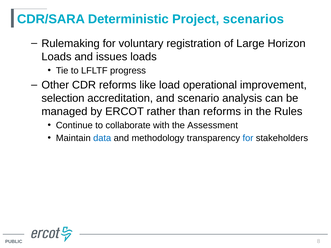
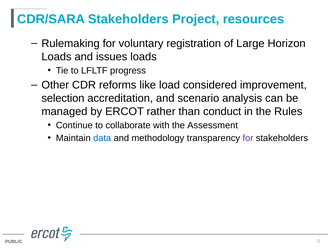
CDR/SARA Deterministic: Deterministic -> Stakeholders (128, 19)
scenarios: scenarios -> resources (253, 19)
operational: operational -> considered (210, 85)
than reforms: reforms -> conduct (222, 112)
for colour: blue -> purple (248, 138)
